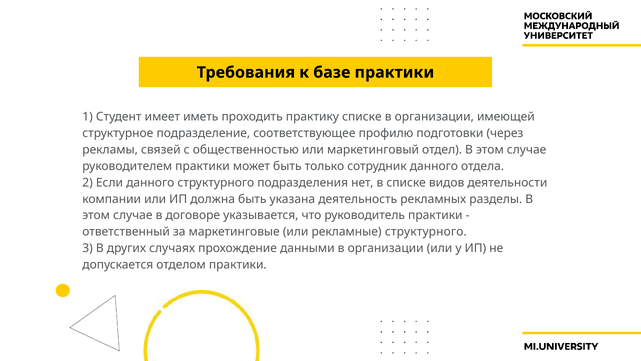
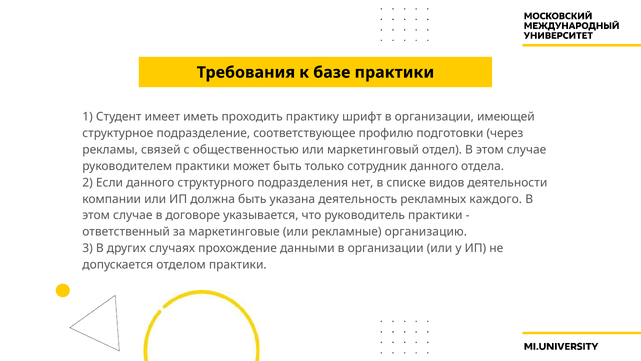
практику списке: списке -> шрифт (362, 117)
разделы: разделы -> каждого (496, 199)
рекламные структурного: структурного -> организацию (426, 232)
